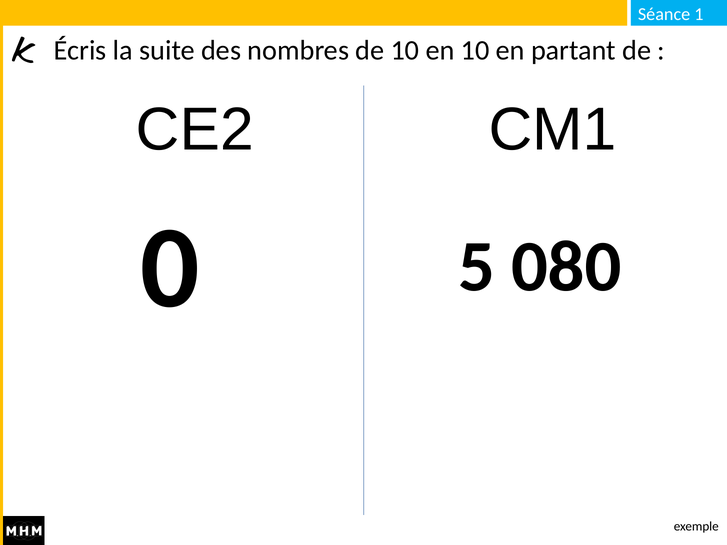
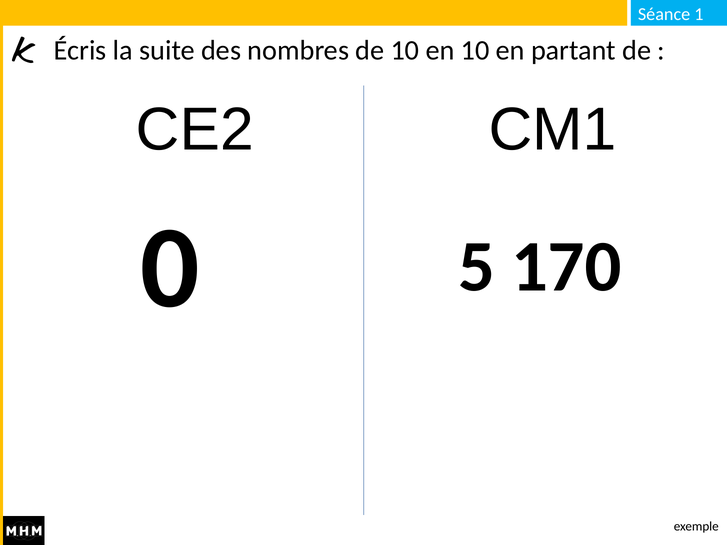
080: 080 -> 170 (566, 267)
